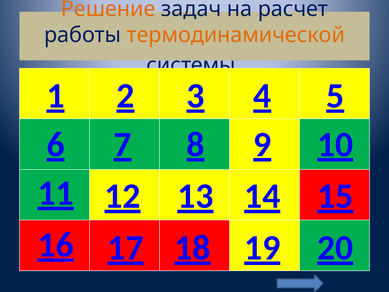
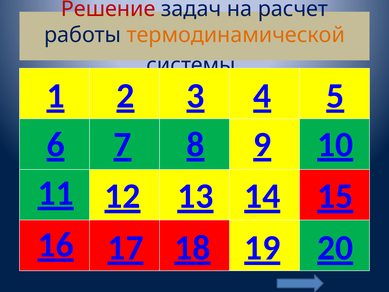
Решение colour: orange -> red (108, 9)
